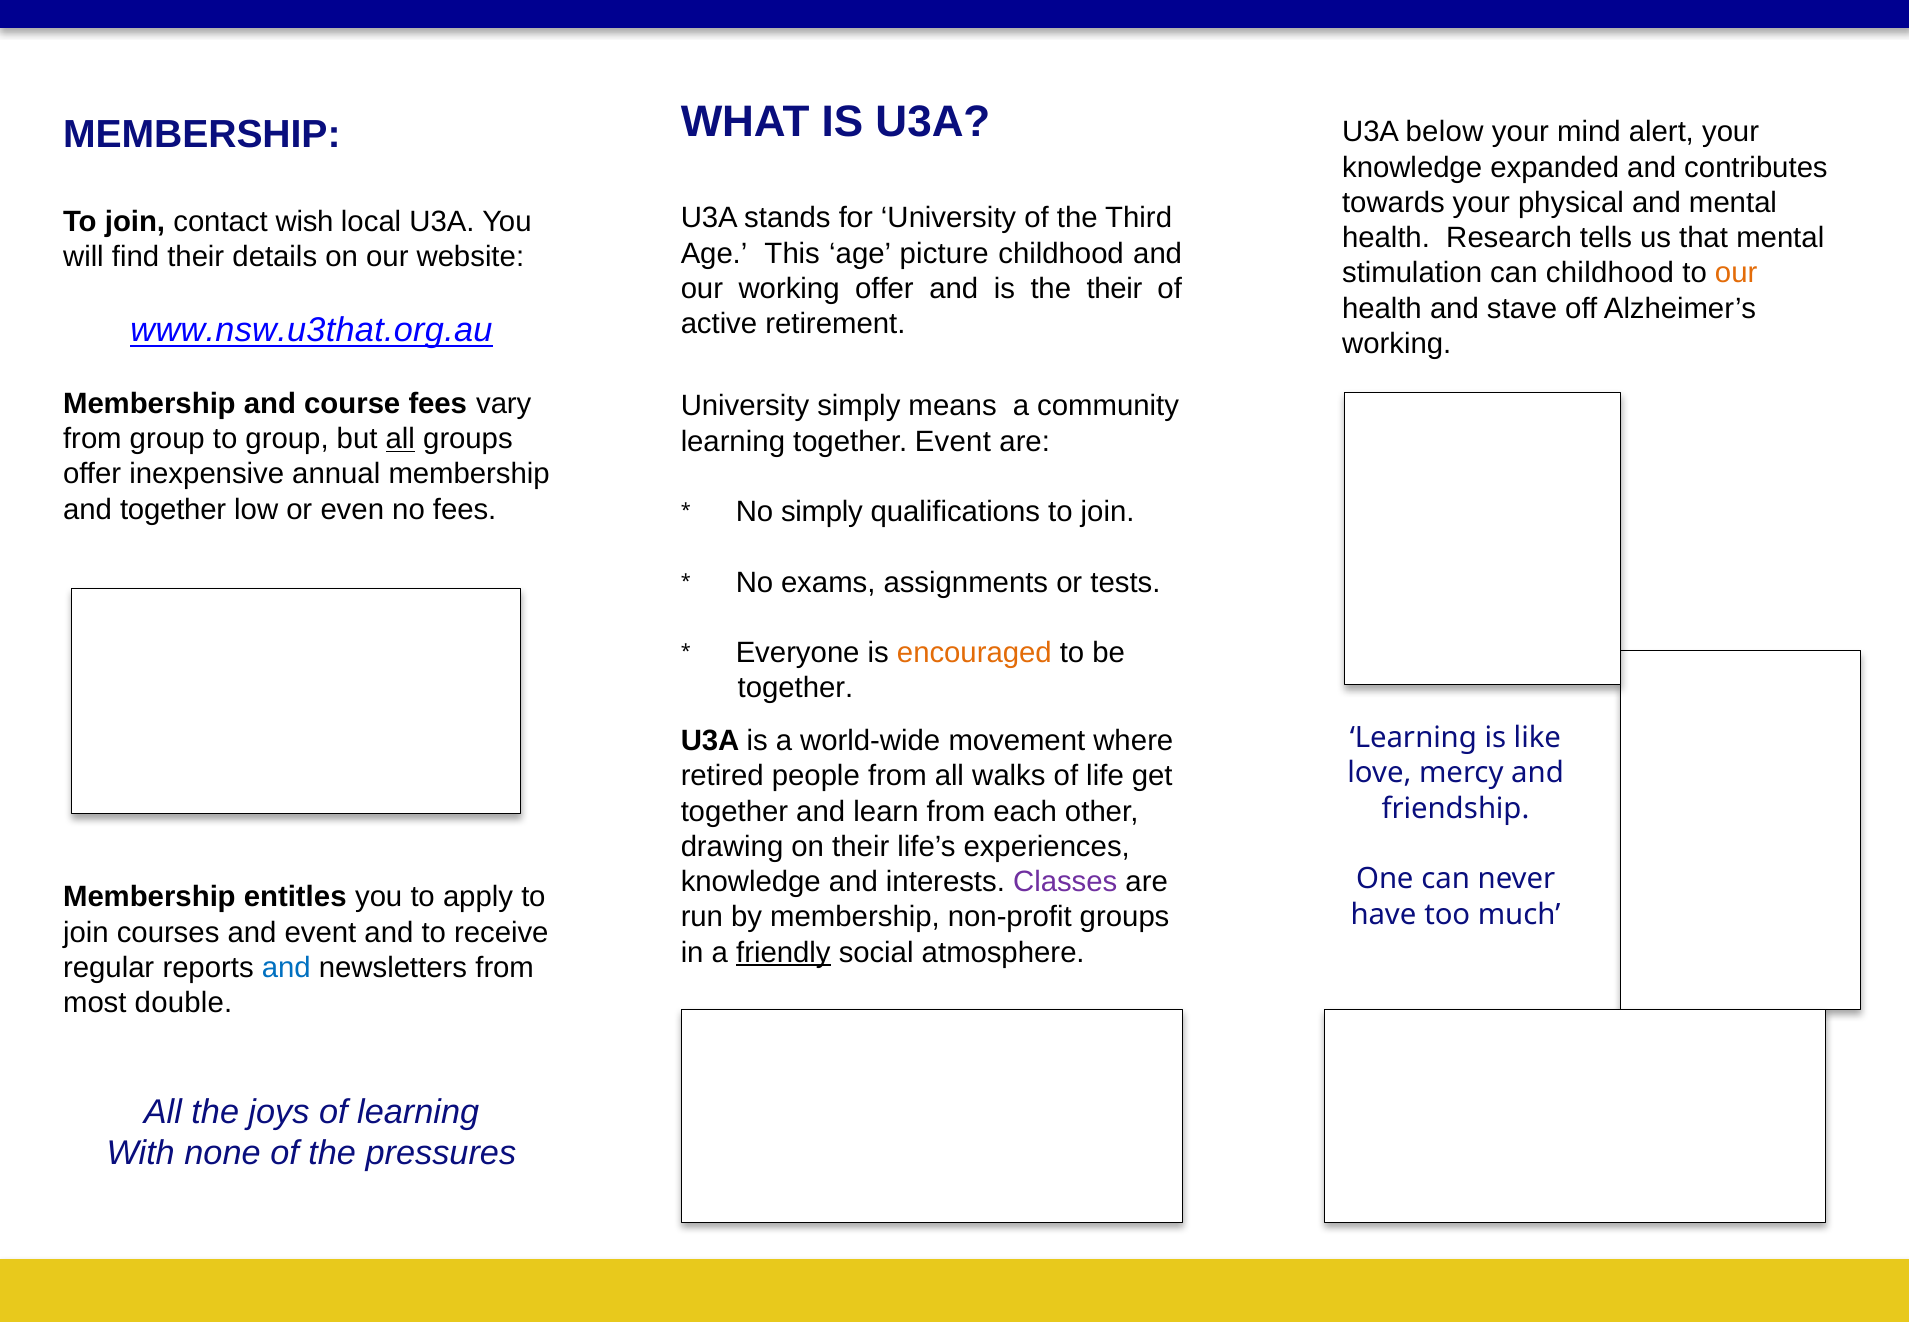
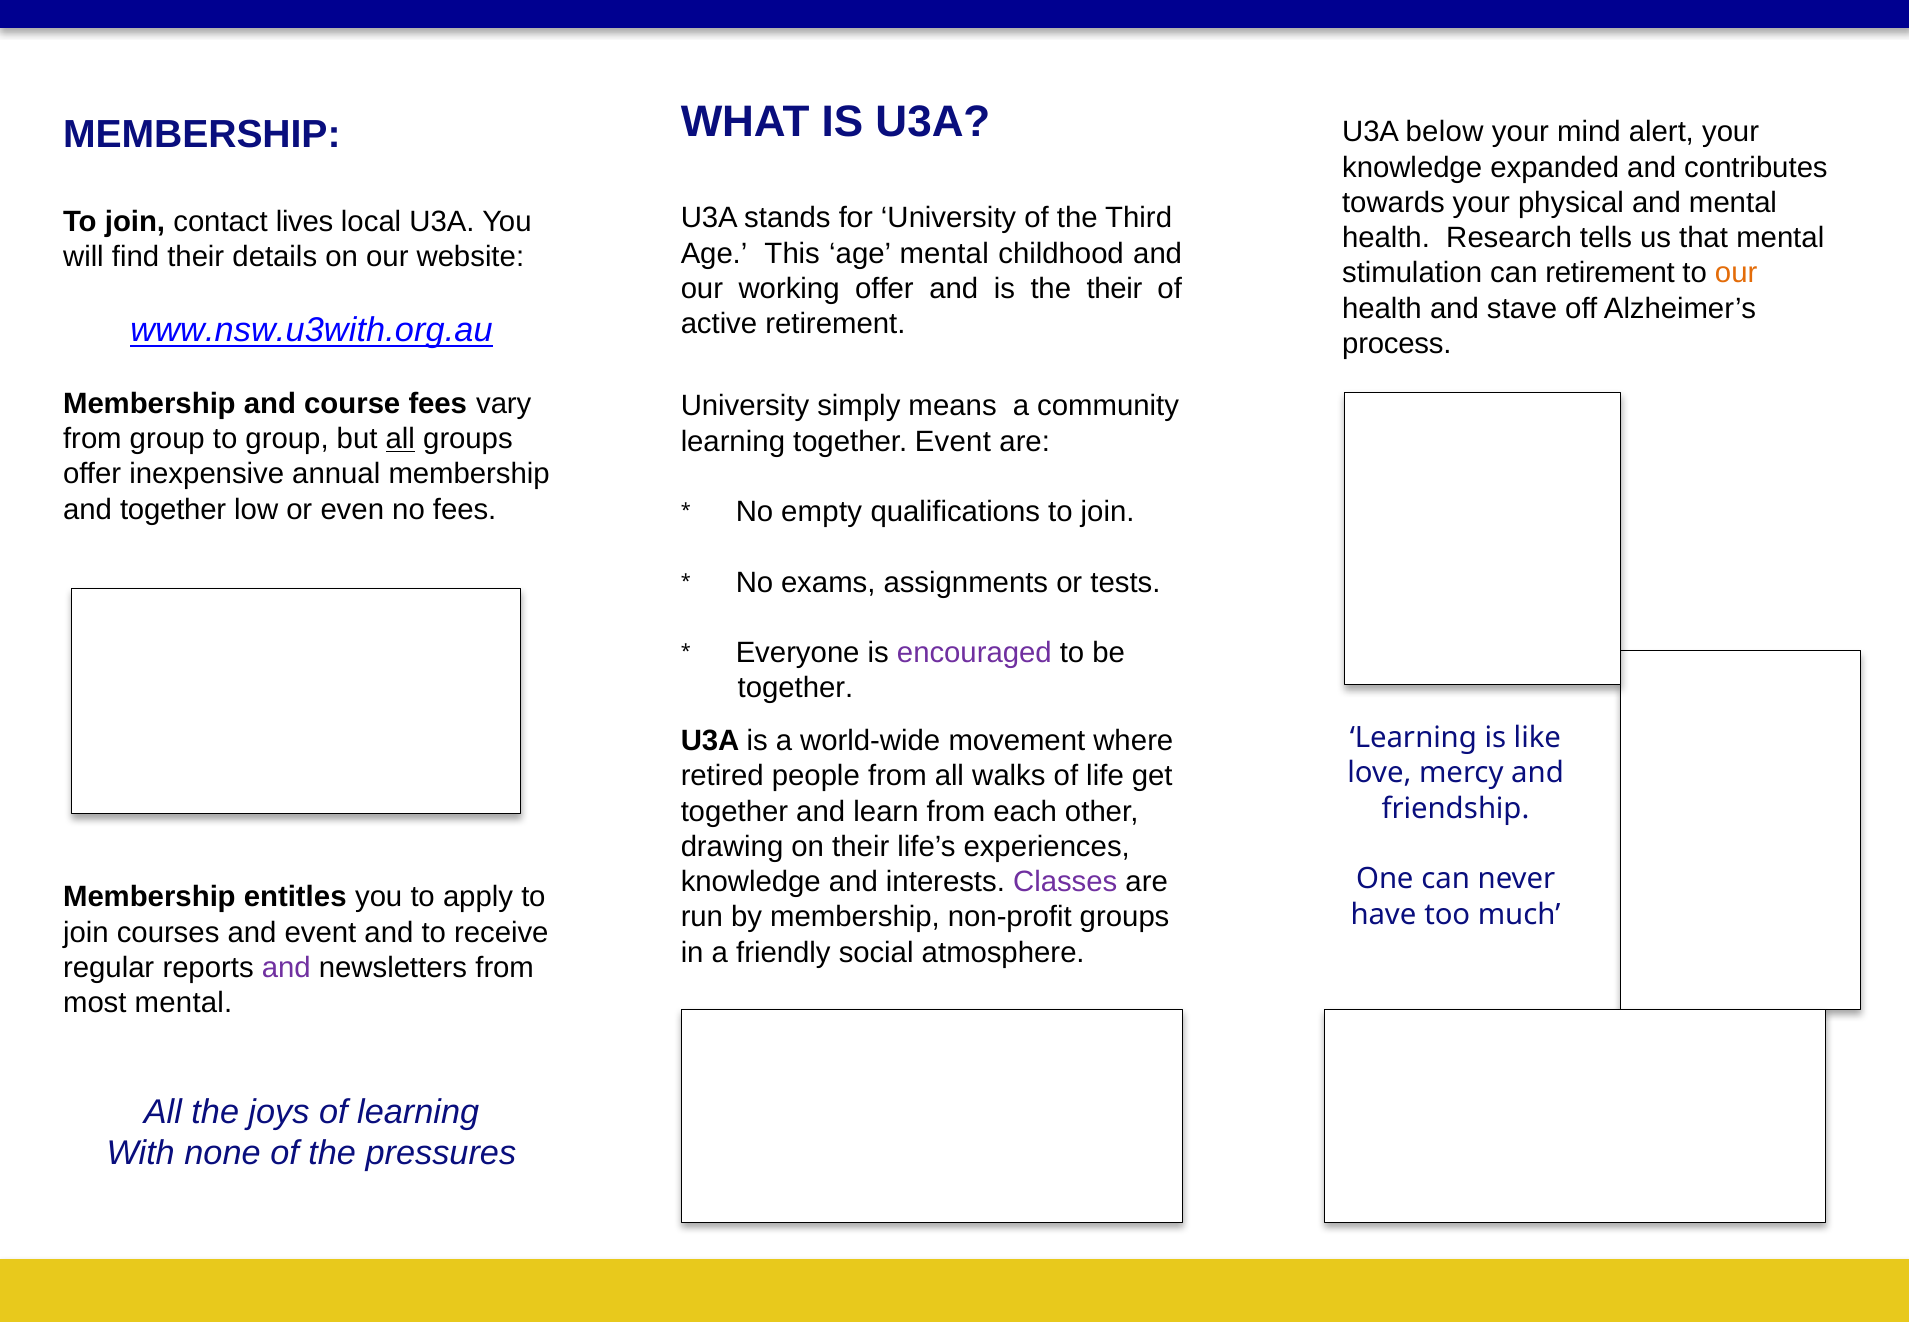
wish: wish -> lives (305, 221)
age picture: picture -> mental (944, 253)
can childhood: childhood -> retirement (1610, 273)
www.nsw.u3that.org.au: www.nsw.u3that.org.au -> www.nsw.u3with.org.au (312, 331)
working: working -> process (1397, 344)
No simply: simply -> empty (822, 512)
encouraged colour: orange -> purple (974, 653)
friendly underline: present -> none (783, 952)
and colour: blue -> purple (286, 967)
most double: double -> mental (184, 1003)
